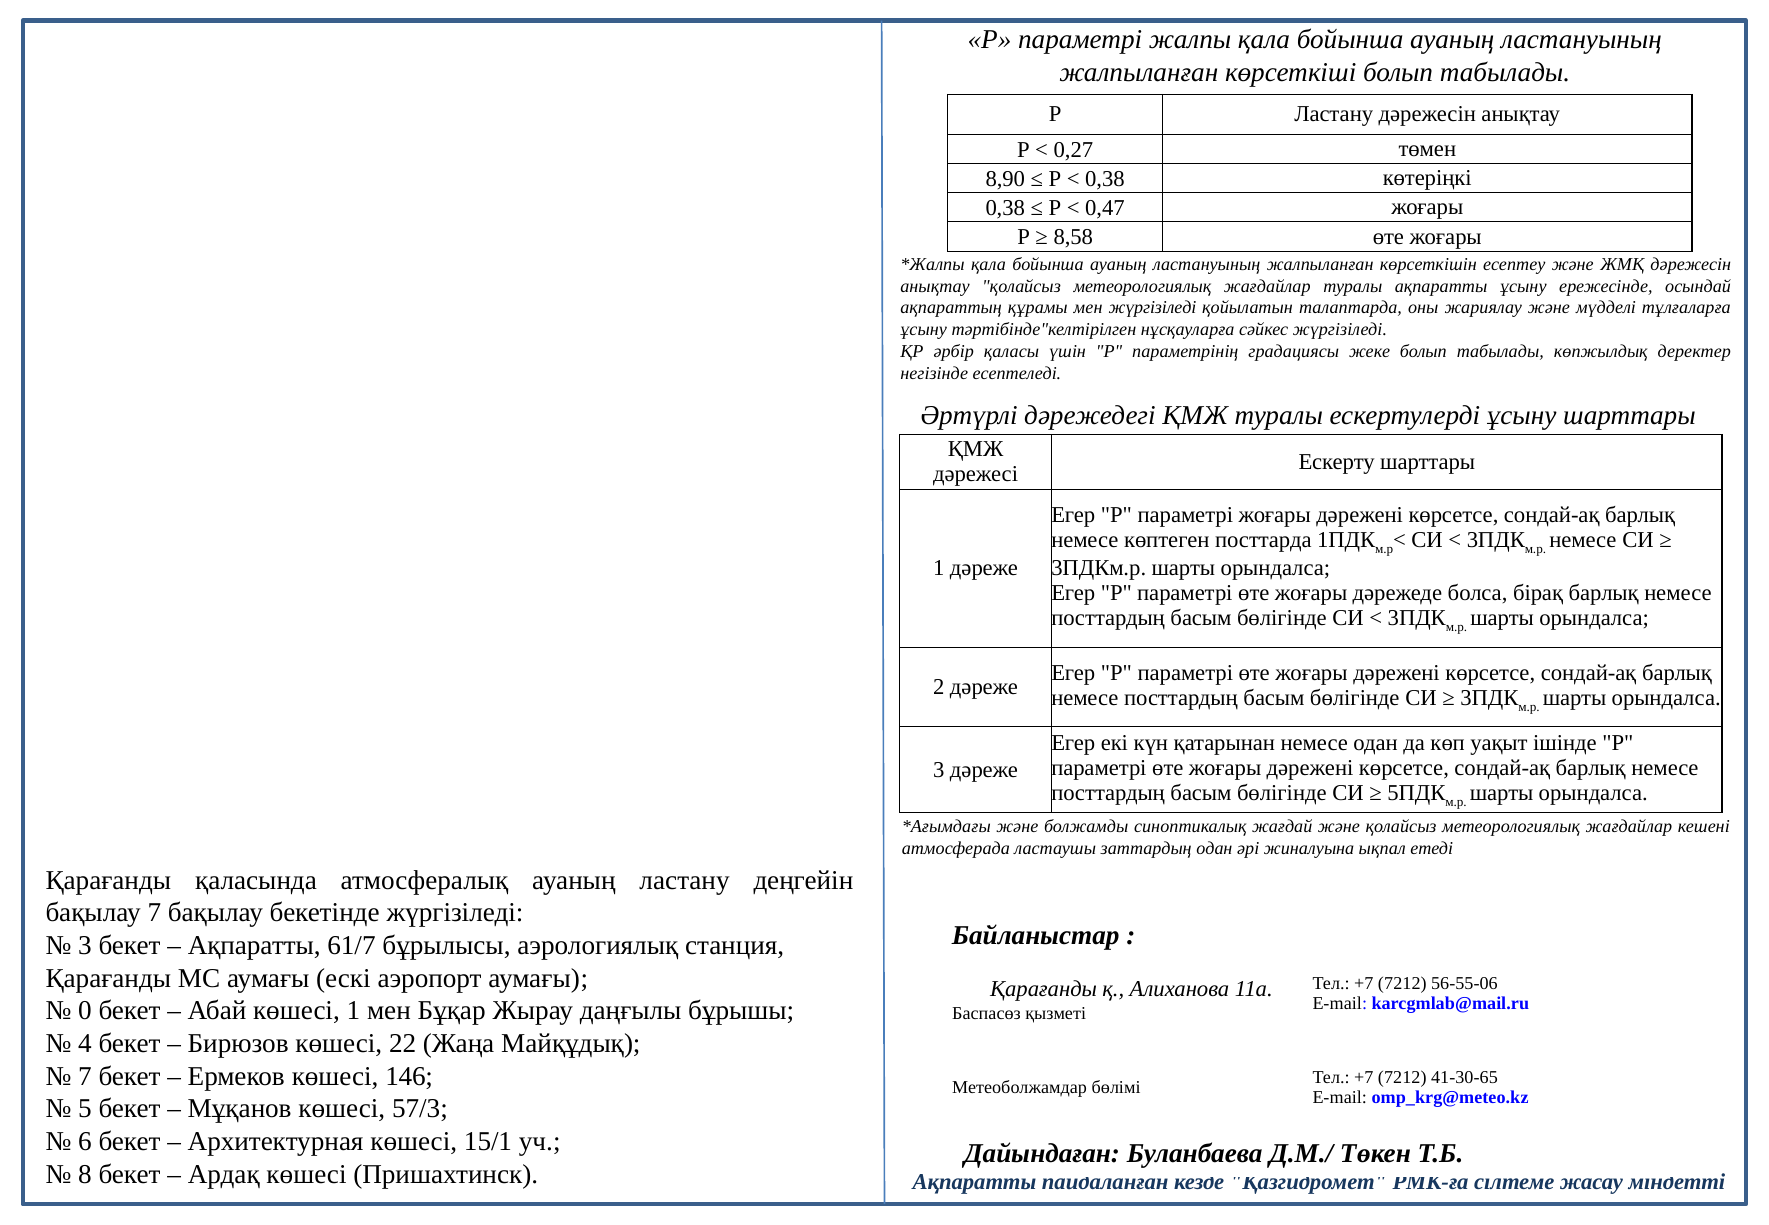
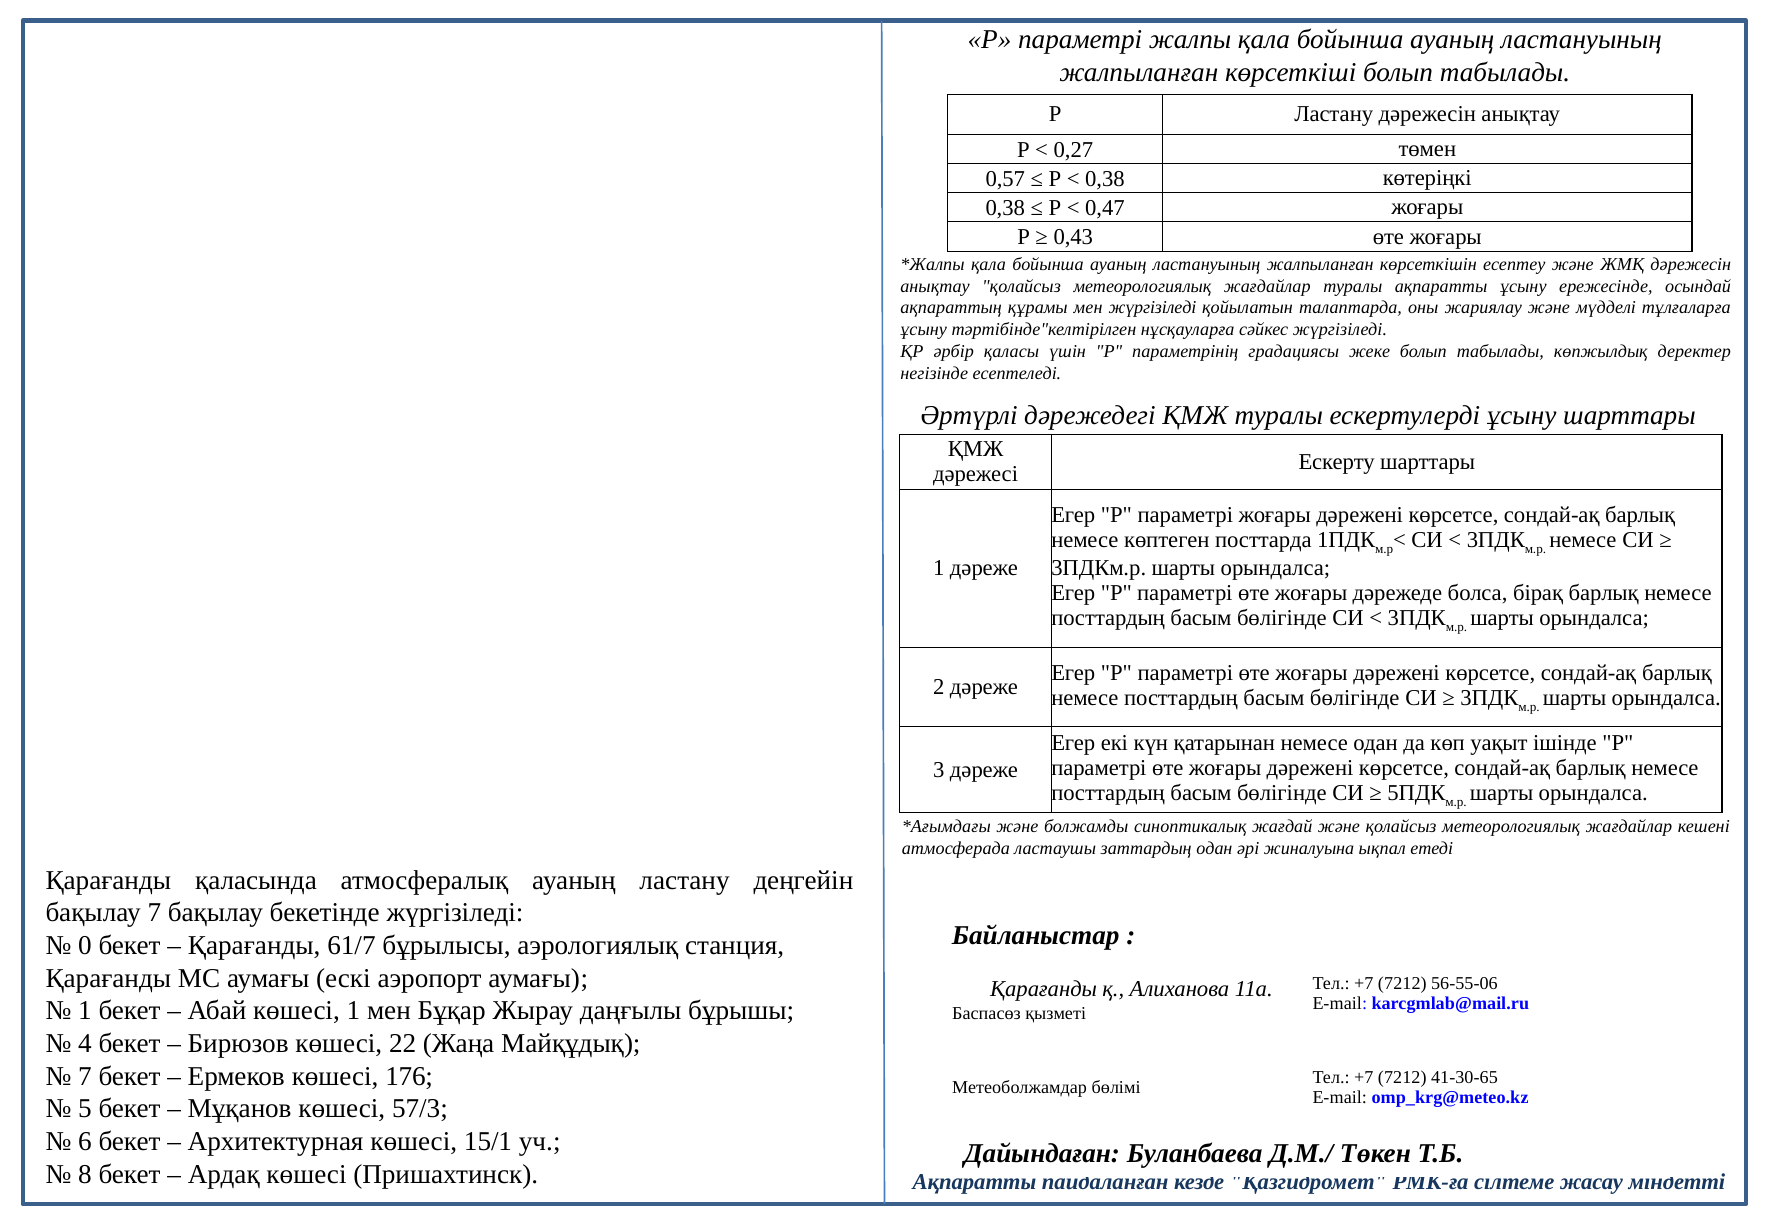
8,90: 8,90 -> 0,57 (1005, 179)
8,58: 8,58 -> 0,43 (1073, 237)
3: 3 -> 0 (85, 945)
Ақпаратты: Ақпаратты -> Қарағанды (254, 945)
0: 0 -> 1 (85, 1011)
146: 146 -> 176 (409, 1076)
